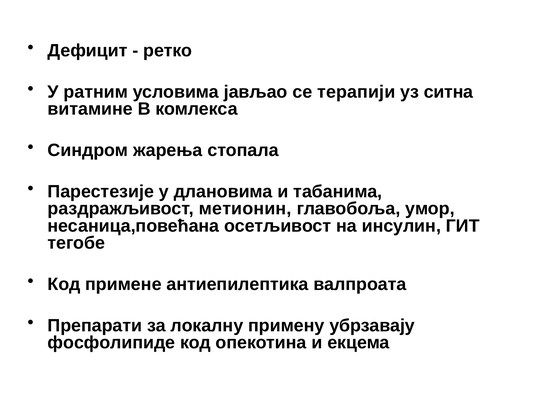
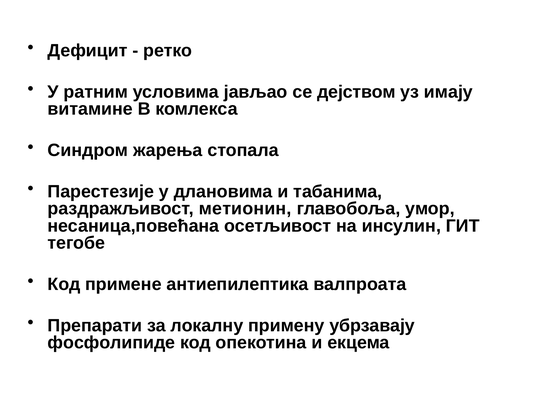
терапији: терапији -> дејством (356, 92)
ситна: ситна -> имају (448, 92)
